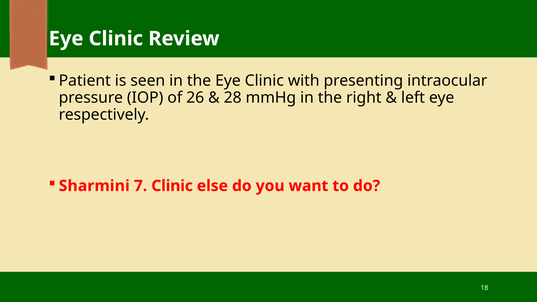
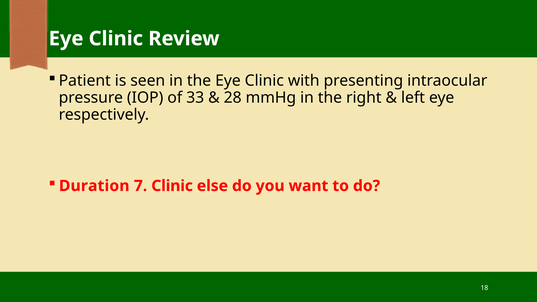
26: 26 -> 33 (195, 98)
Sharmini: Sharmini -> Duration (94, 186)
